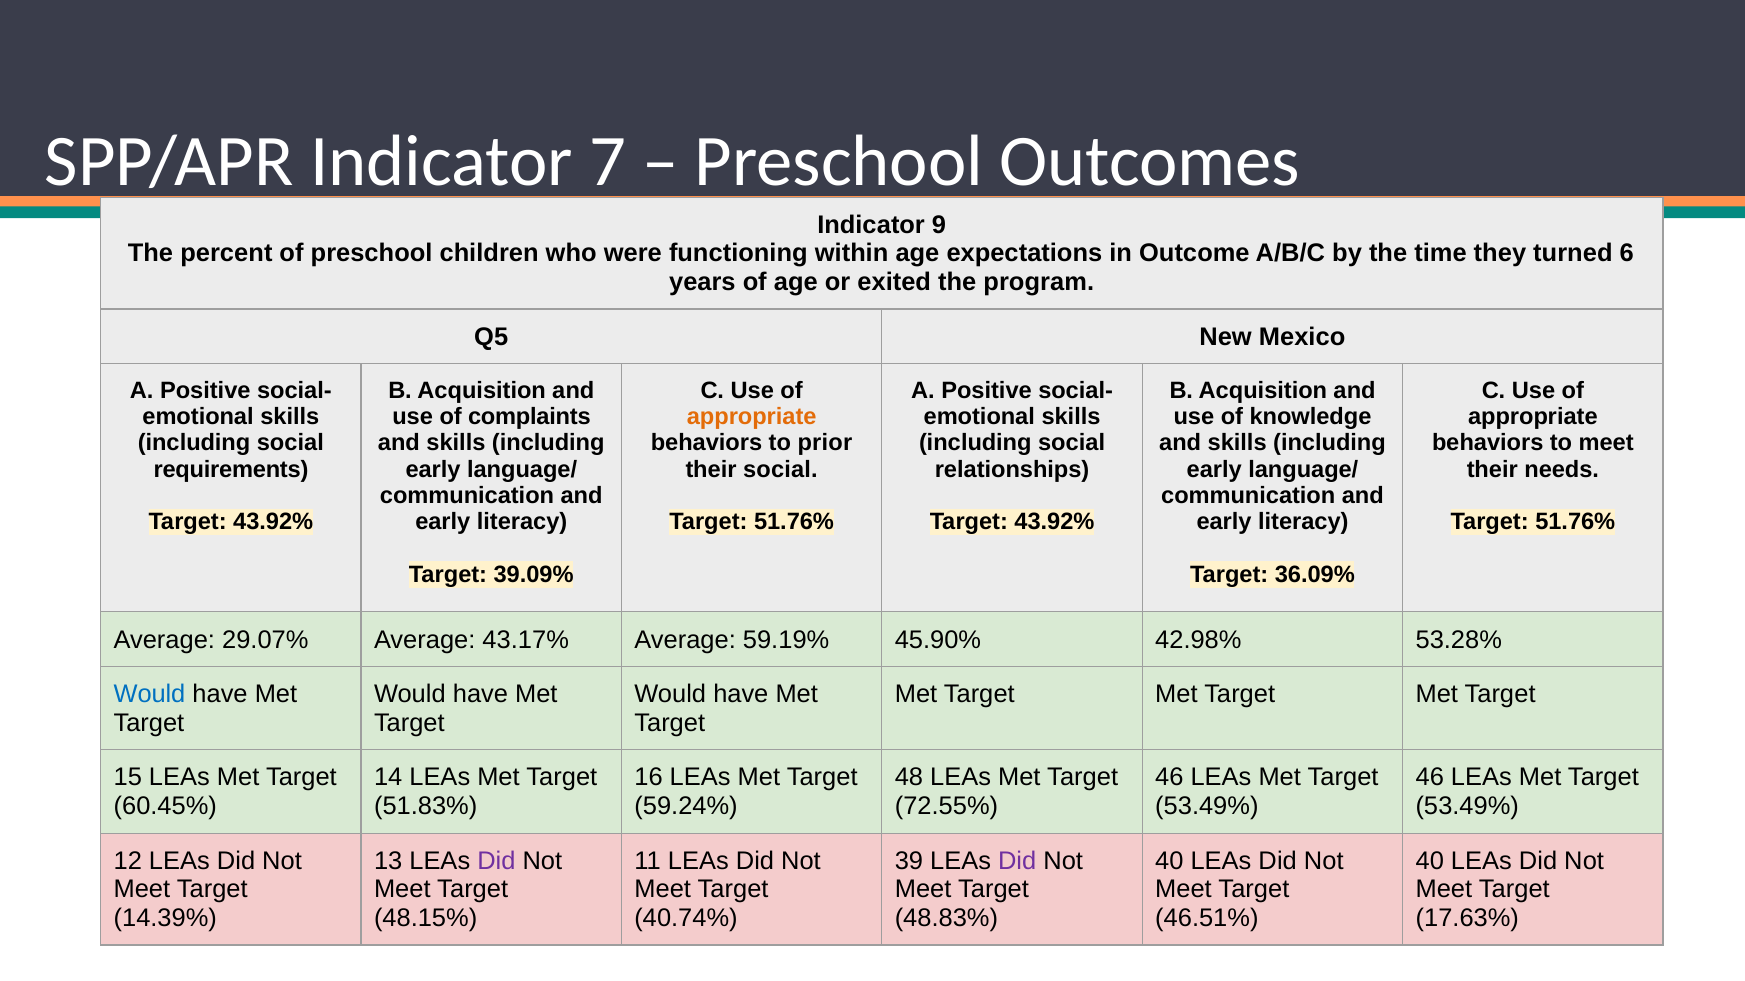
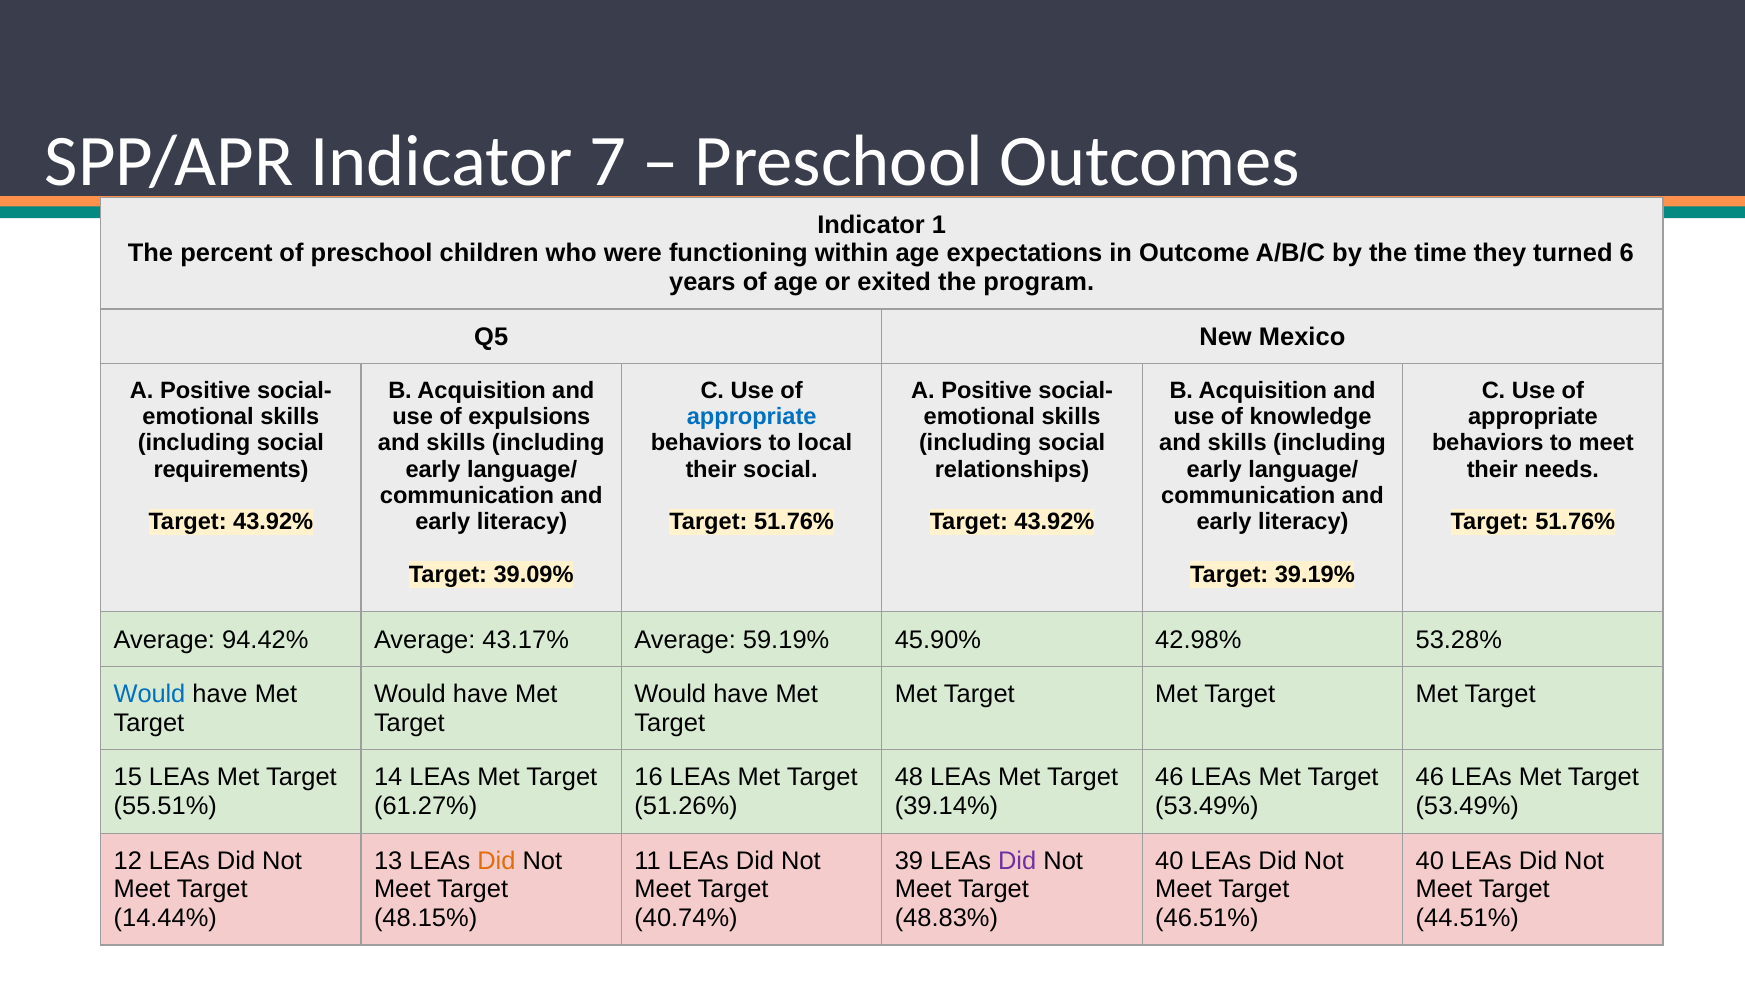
9: 9 -> 1 (939, 225)
complaints: complaints -> expulsions (529, 417)
appropriate colour: orange -> blue (752, 417)
prior: prior -> local (825, 443)
36.09%: 36.09% -> 39.19% (1315, 575)
29.07%: 29.07% -> 94.42% (265, 640)
60.45%: 60.45% -> 55.51% (165, 807)
51.83%: 51.83% -> 61.27% (426, 807)
59.24%: 59.24% -> 51.26% (686, 807)
72.55%: 72.55% -> 39.14% (946, 807)
Did colour: purple -> orange (496, 861)
14.39%: 14.39% -> 14.44% (165, 919)
17.63%: 17.63% -> 44.51% (1467, 919)
